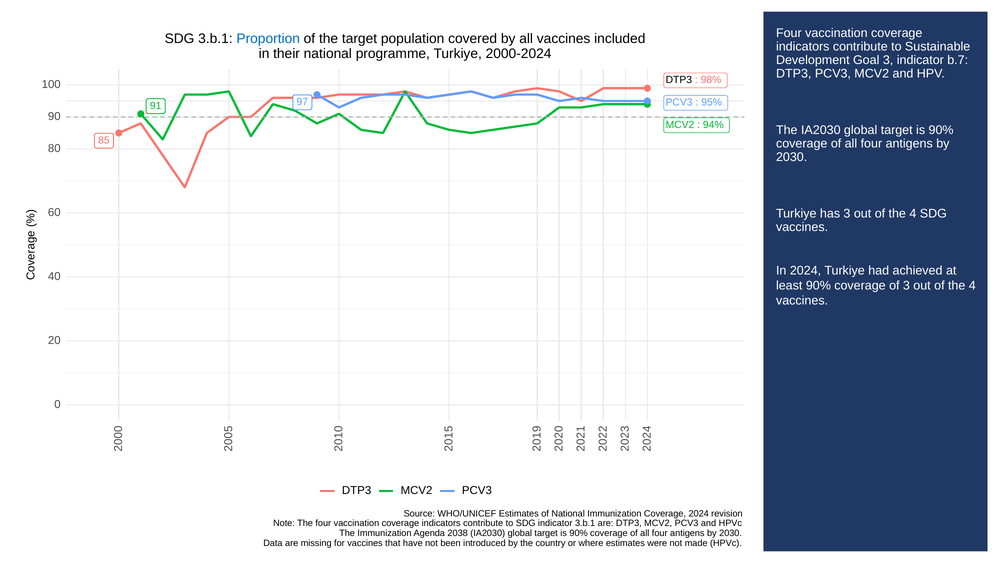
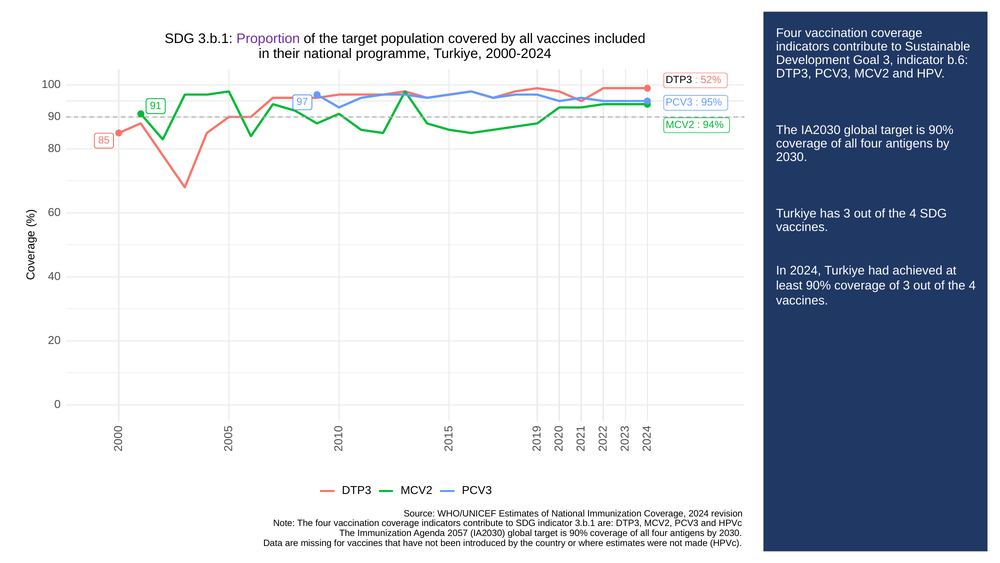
Proportion colour: blue -> purple (268, 39)
b.7: b.7 -> b.6 (958, 60)
98%: 98% -> 52% (711, 80)
2038: 2038 -> 2057 (458, 533)
